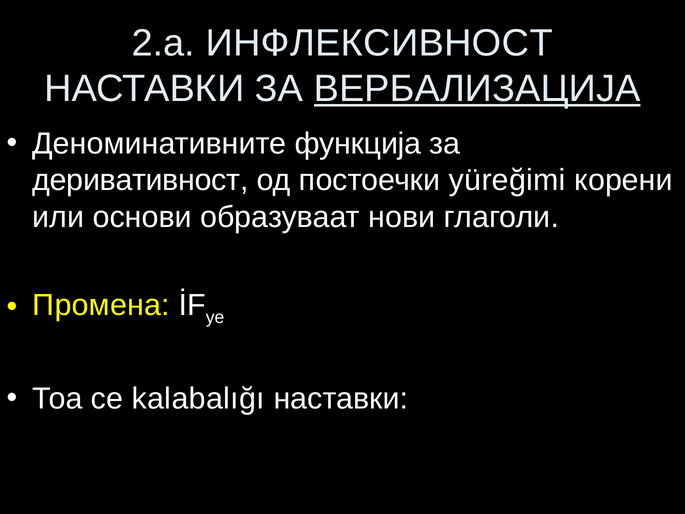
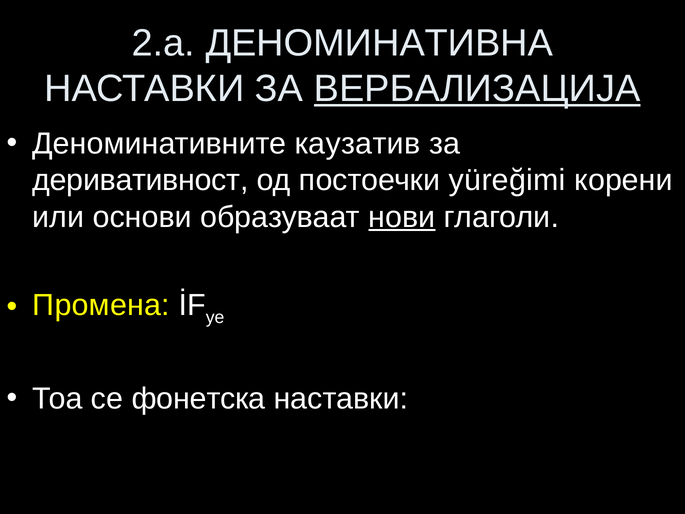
ИНФЛЕКСИВНОСТ: ИНФЛЕКСИВНОСТ -> ДЕНОМИНАТИВНА (379, 43)
функција: функција -> каузатив (358, 144)
нови underline: none -> present (402, 217)
kalabalığı: kalabalığı -> фонетска (198, 399)
